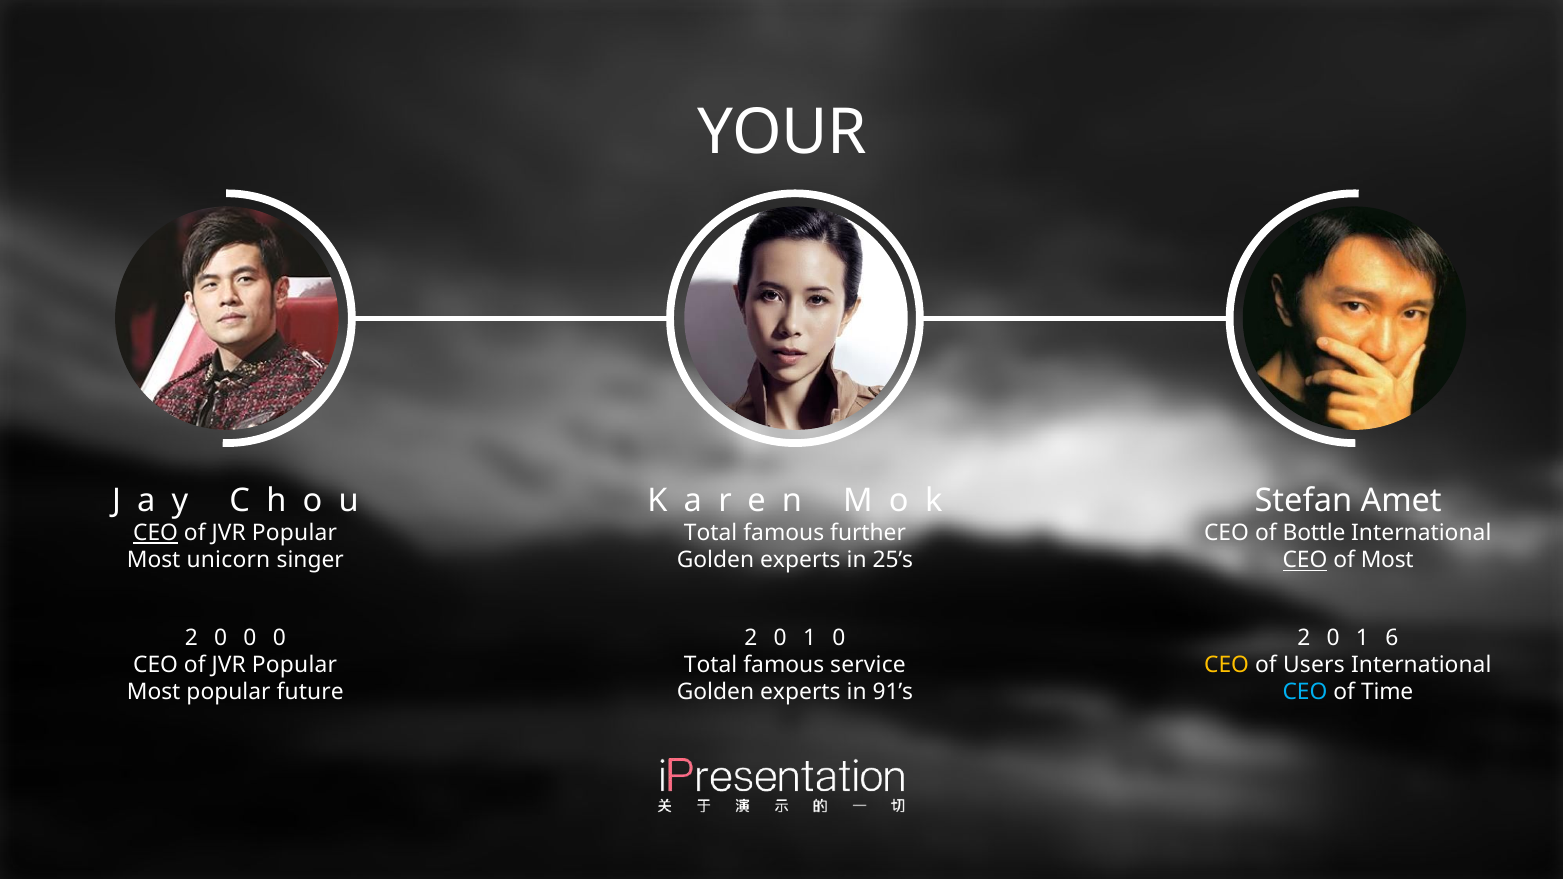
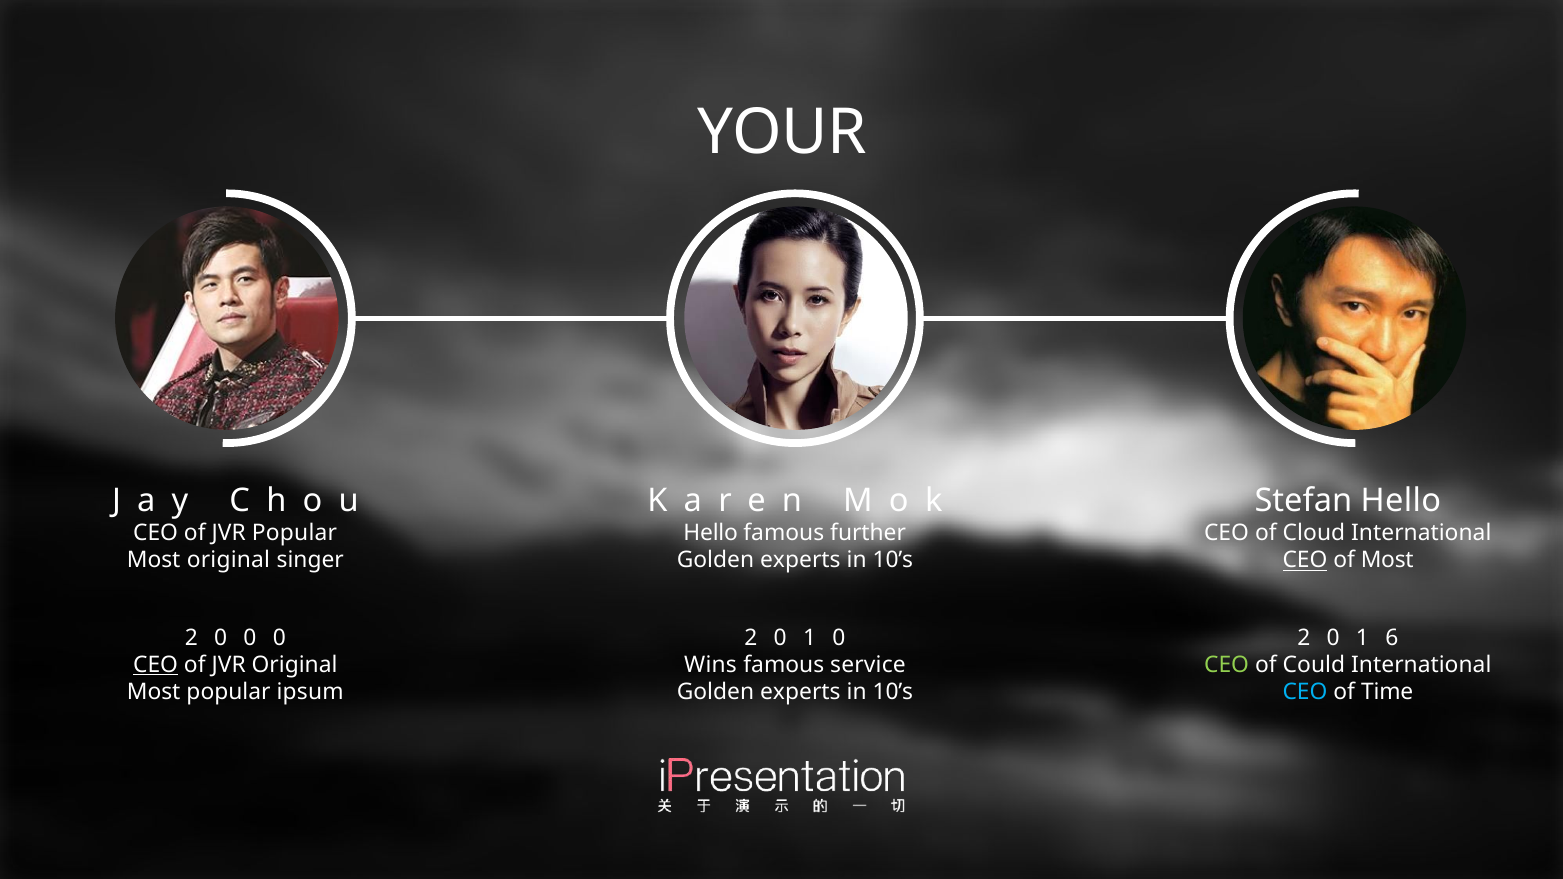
Stefan Amet: Amet -> Hello (1401, 501)
CEO underline: present -> none (156, 533)
Total: Total -> Hello (711, 533)
Bottle: Bottle -> Cloud (1314, 533)
Most unicorn: unicorn -> original (228, 561)
25’s: 25’s -> 10’s (893, 561)
CEO underline: none -> present (156, 665)
Popular: Popular -> Original (295, 665)
Total: Total -> Wins (710, 665)
CEO colour: yellow -> light green (1227, 665)
Users: Users -> Could (1314, 665)
future: future -> ipsum (310, 692)
91’s: 91’s -> 10’s (893, 692)
